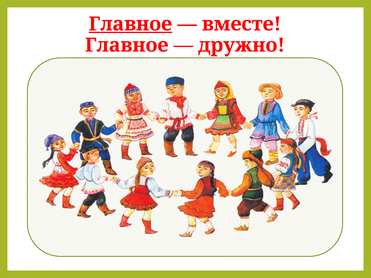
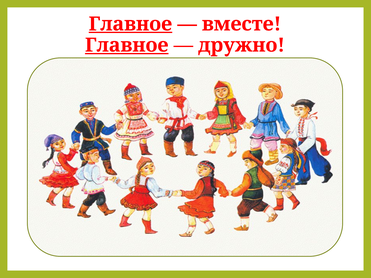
Главное underline: none -> present (127, 45)
